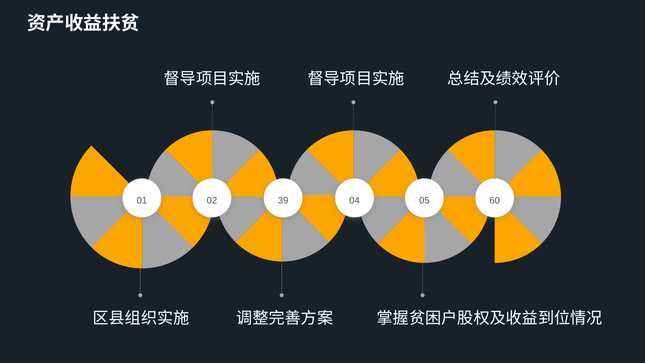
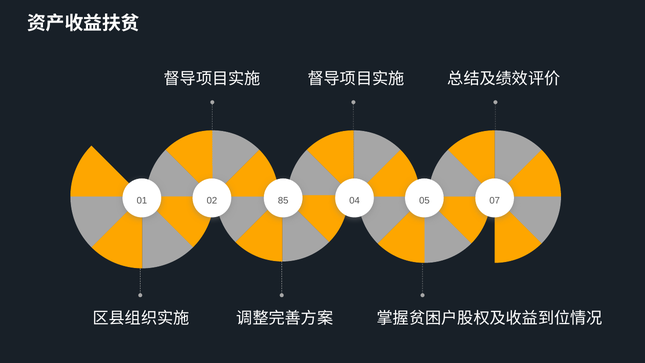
39: 39 -> 85 (283, 201)
60: 60 -> 07 (495, 201)
